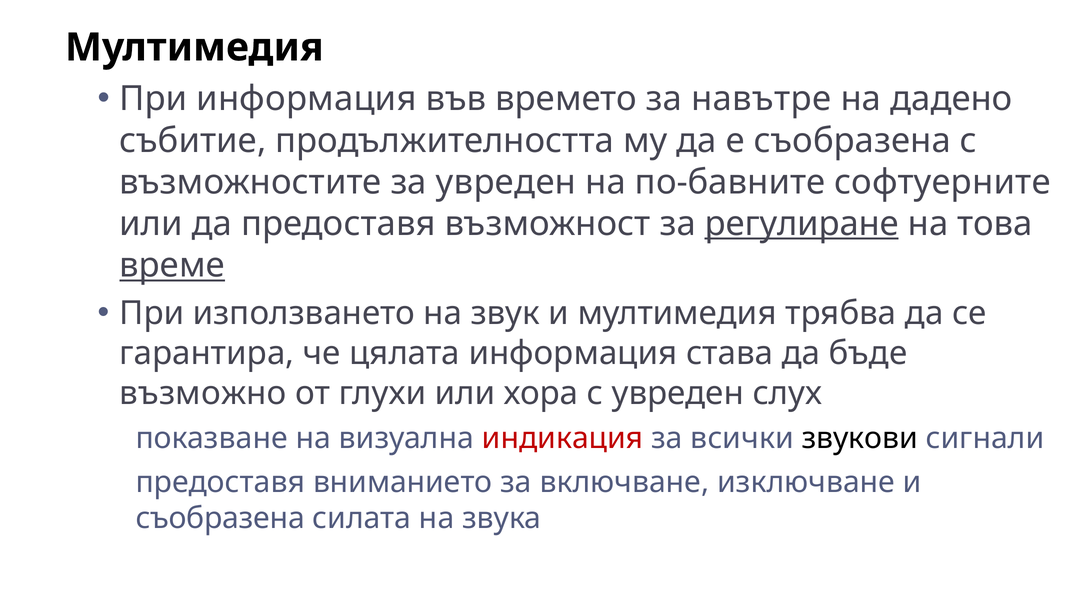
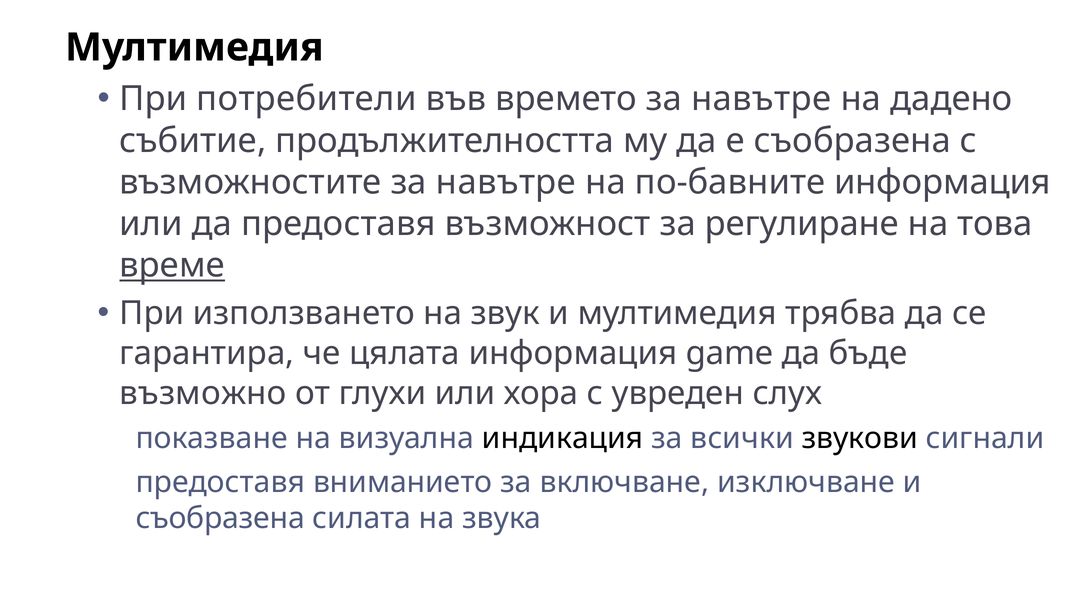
При информация: информация -> потребители (306, 99)
възможностите за увреден: увреден -> навътре (506, 182)
по-бавните софтуерните: софтуерните -> информация (943, 182)
регулиране underline: present -> none (802, 224)
става: става -> game (730, 353)
индикация colour: red -> black (563, 438)
